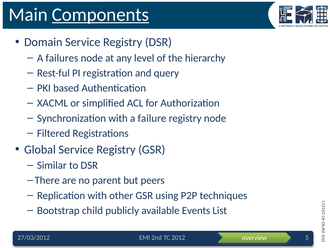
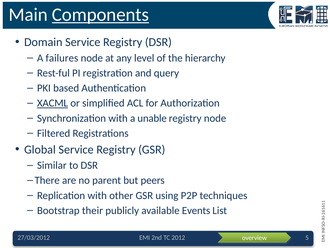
XACML underline: none -> present (53, 103)
failure: failure -> unable (152, 118)
child: child -> their (92, 210)
